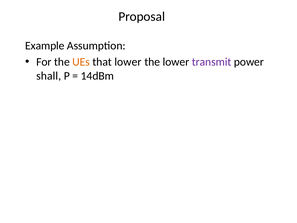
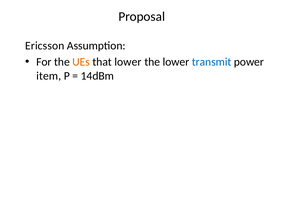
Example: Example -> Ericsson (45, 46)
transmit colour: purple -> blue (212, 62)
shall: shall -> item (49, 76)
